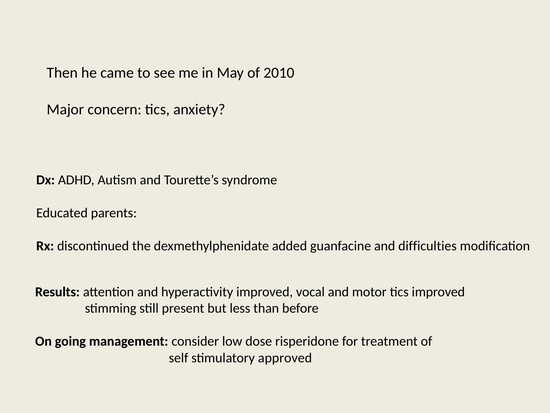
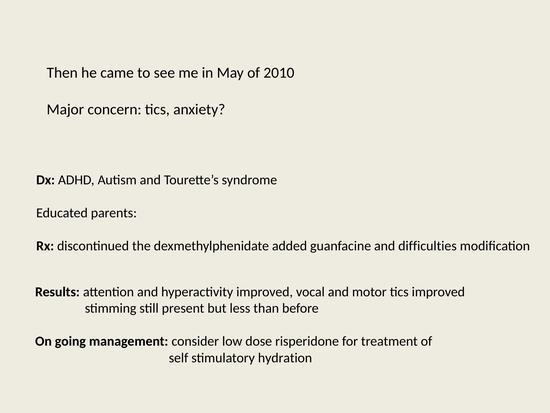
approved: approved -> hydration (285, 357)
